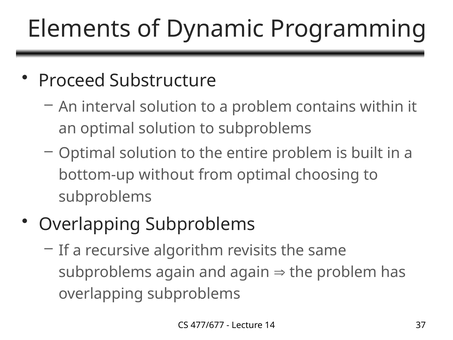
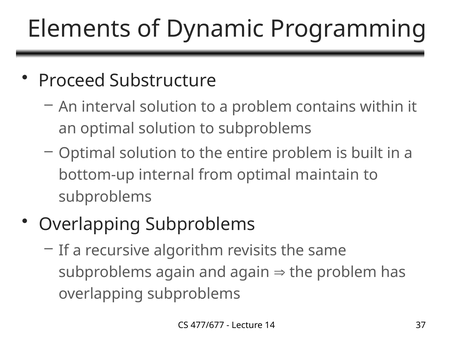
without: without -> internal (166, 175)
choosing: choosing -> maintain (327, 175)
